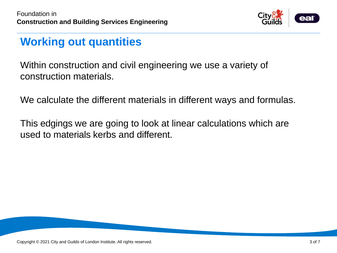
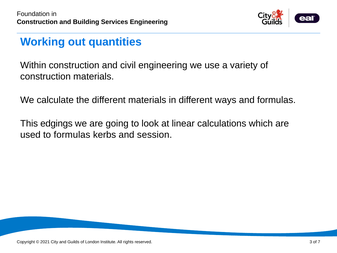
to materials: materials -> formulas (72, 135)
and different: different -> session (155, 135)
